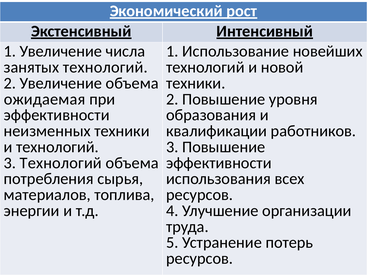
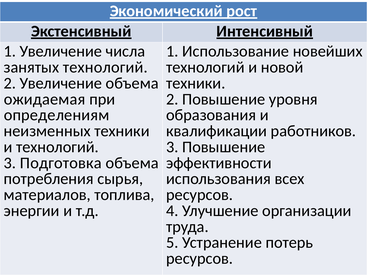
эффективности: эффективности -> определениям (57, 115)
3 Технологий: Технологий -> Подготовка (61, 163)
